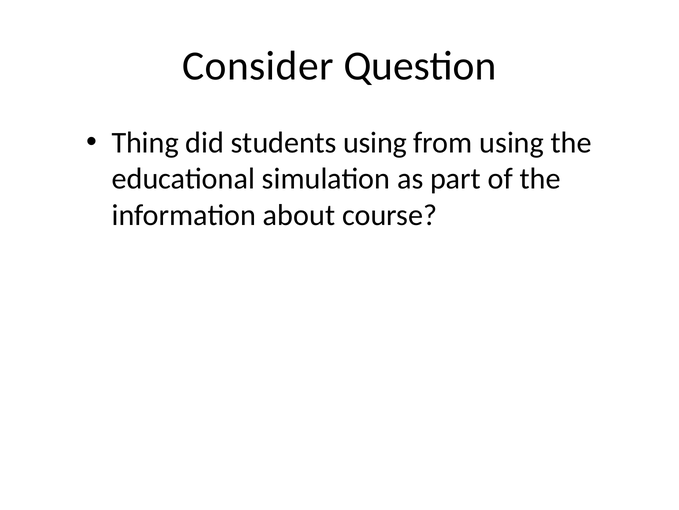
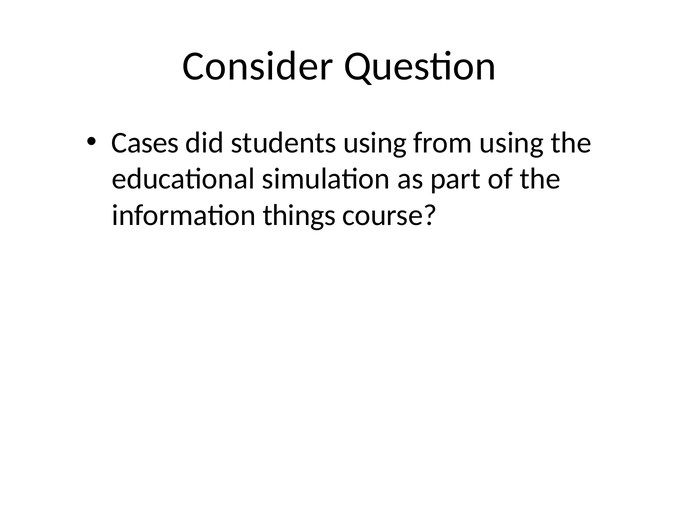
Thing: Thing -> Cases (145, 142)
about: about -> things (299, 215)
